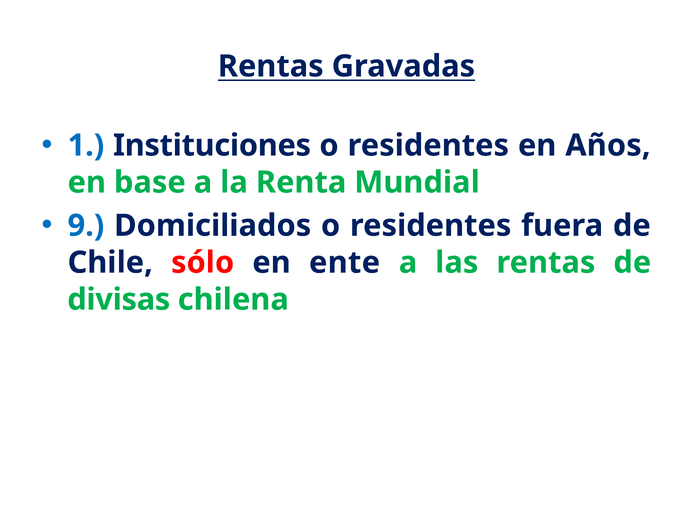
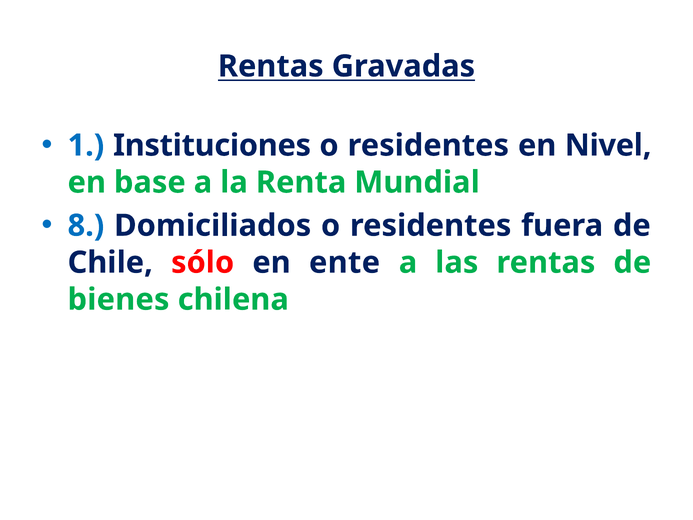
Años: Años -> Nivel (608, 145)
9: 9 -> 8 (86, 225)
divisas: divisas -> bienes (119, 299)
